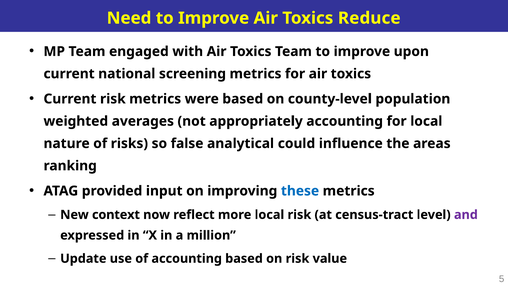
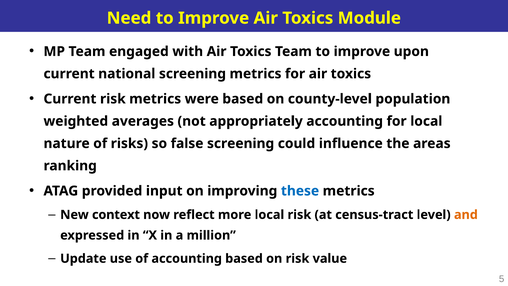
Reduce: Reduce -> Module (369, 18)
false analytical: analytical -> screening (241, 143)
and colour: purple -> orange (466, 215)
